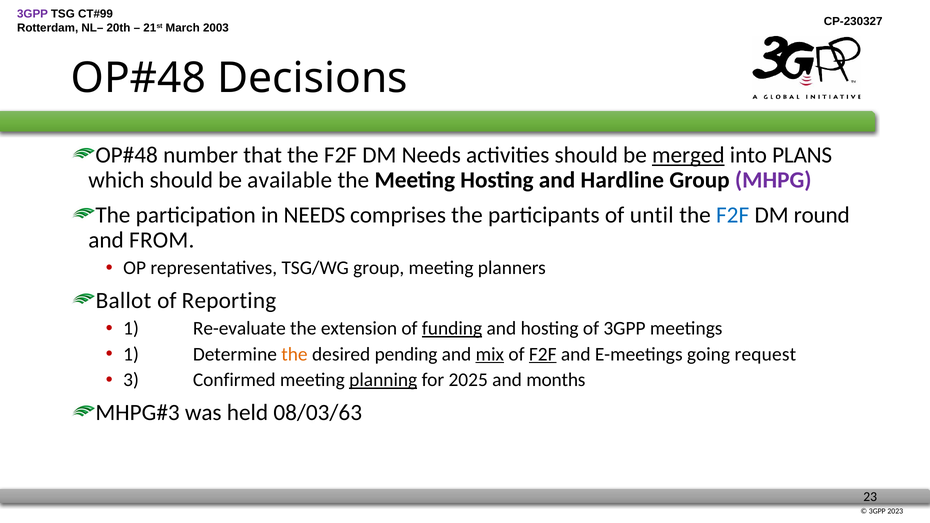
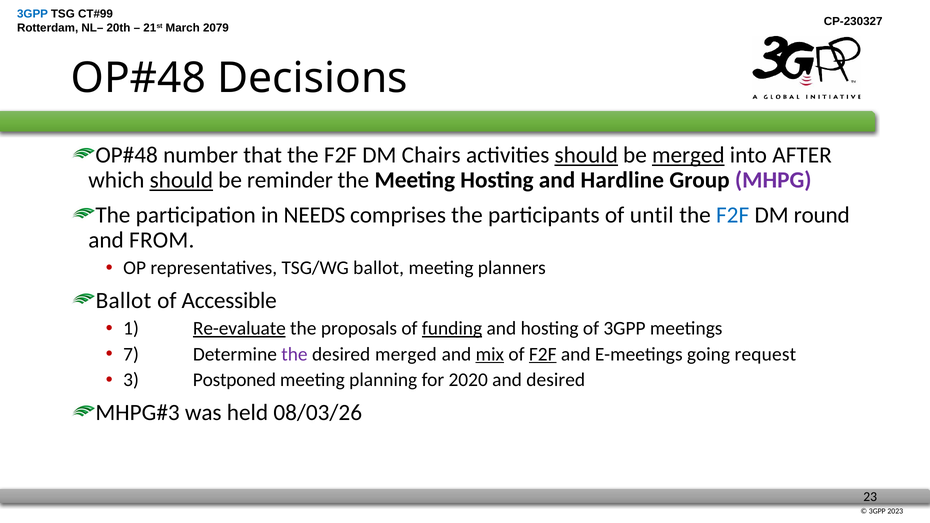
3GPP colour: purple -> blue (33, 14)
2003: 2003 -> 2079 (216, 28)
DM Needs: Needs -> Chairs (431, 155)
should underline: none -> present (586, 155)
PLANS: PLANS -> AFTER (802, 155)
should underline: none -> present (181, 180)
available: available -> reminder (290, 180)
TSG/WG group: group -> ballot (379, 268)
Reporting: Reporting -> Accessible (229, 301)
Re-evaluate underline: none -> present (239, 329)
extension: extension -> proposals (359, 329)
1: 1 -> 7 (131, 354)
the colour: orange -> purple (294, 354)
desired pending: pending -> merged (406, 354)
Confirmed: Confirmed -> Postponed (234, 380)
planning underline: present -> none (383, 380)
2025: 2025 -> 2020 (468, 380)
and months: months -> desired (556, 380)
08/03/63: 08/03/63 -> 08/03/26 (318, 413)
